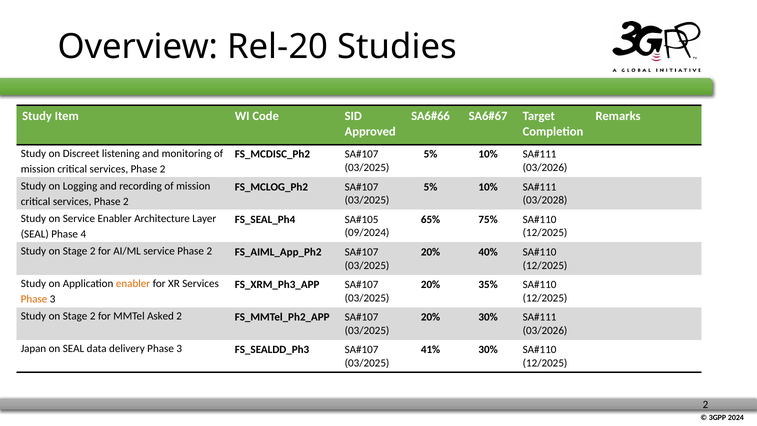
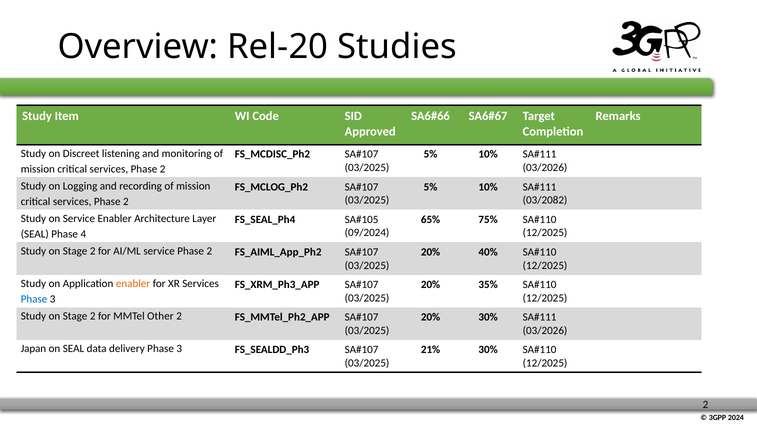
03/2028: 03/2028 -> 03/2082 (545, 200)
Phase colour: orange -> blue (34, 299)
Asked: Asked -> Other (160, 316)
41%: 41% -> 21% (431, 349)
